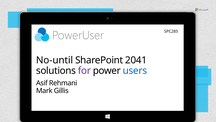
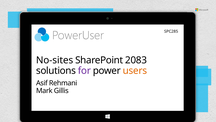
No-until: No-until -> No-sites (55, 60)
2041: 2041 -> 2083 (136, 60)
users colour: blue -> orange (135, 70)
